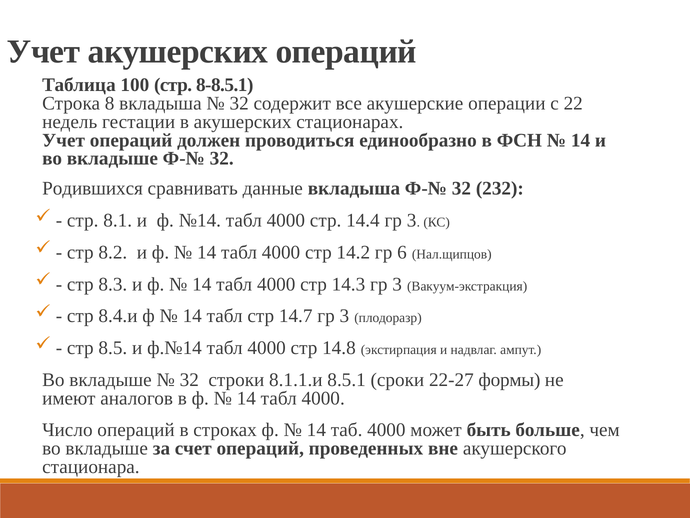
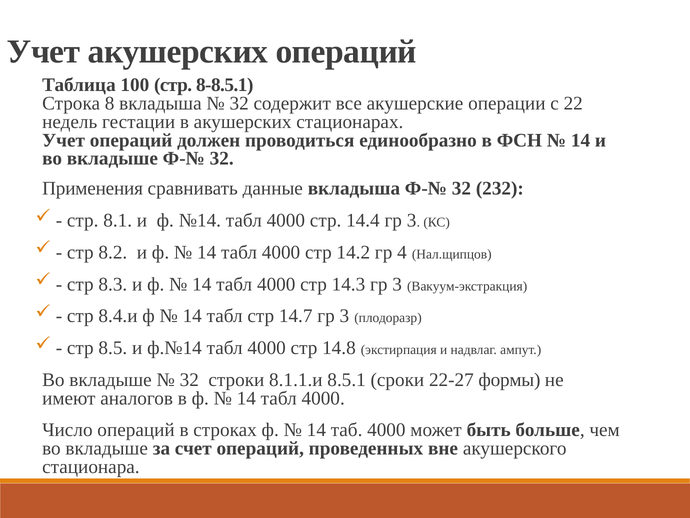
Родившихся: Родившихся -> Применения (93, 188)
6: 6 -> 4 (402, 252)
